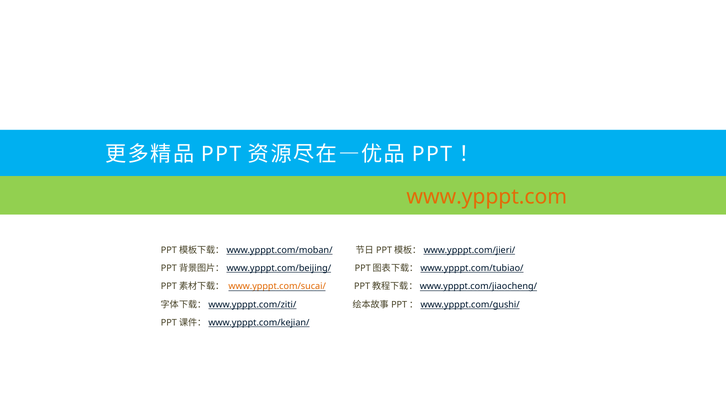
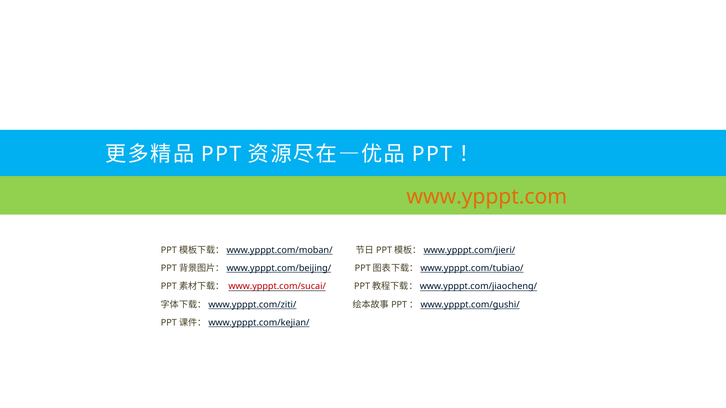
www.ypppt.com/sucai/ colour: orange -> red (277, 287)
